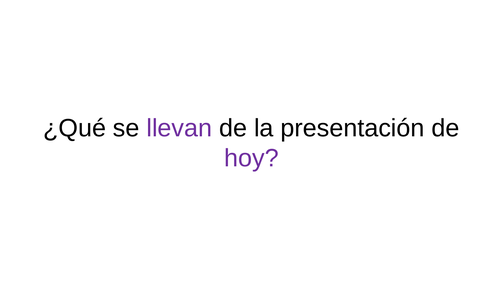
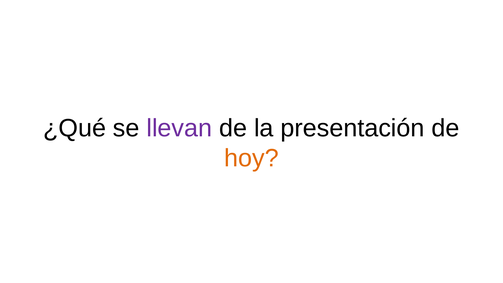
hoy colour: purple -> orange (251, 158)
